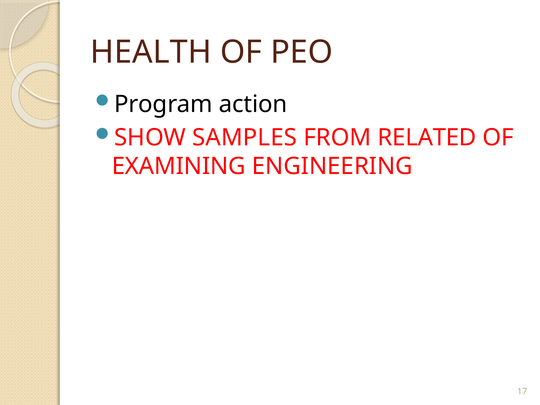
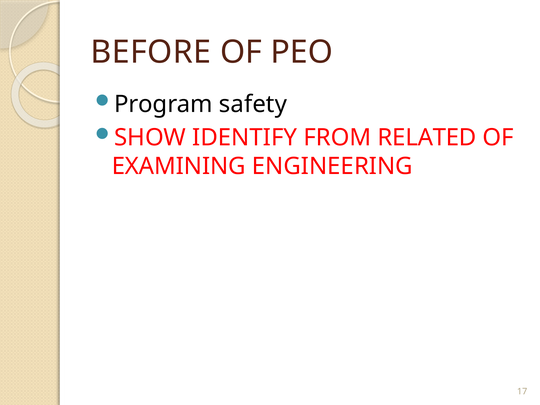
HEALTH: HEALTH -> BEFORE (151, 52)
action: action -> safety (253, 104)
SAMPLES: SAMPLES -> IDENTIFY (245, 138)
